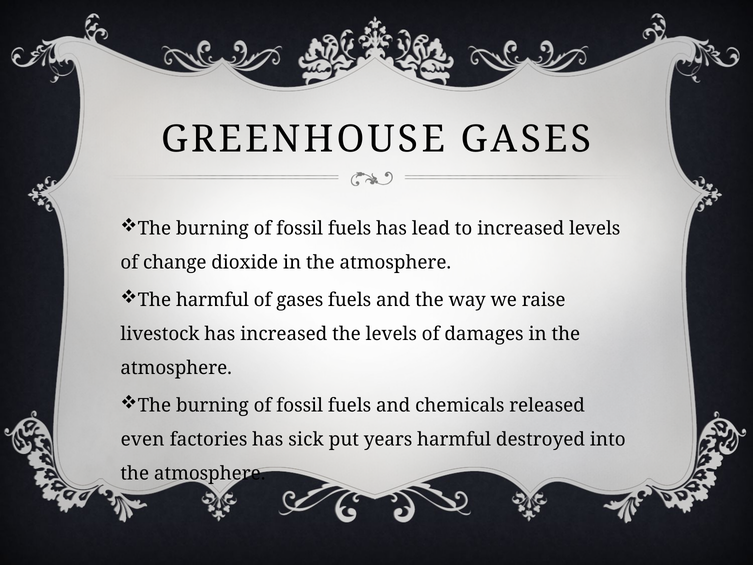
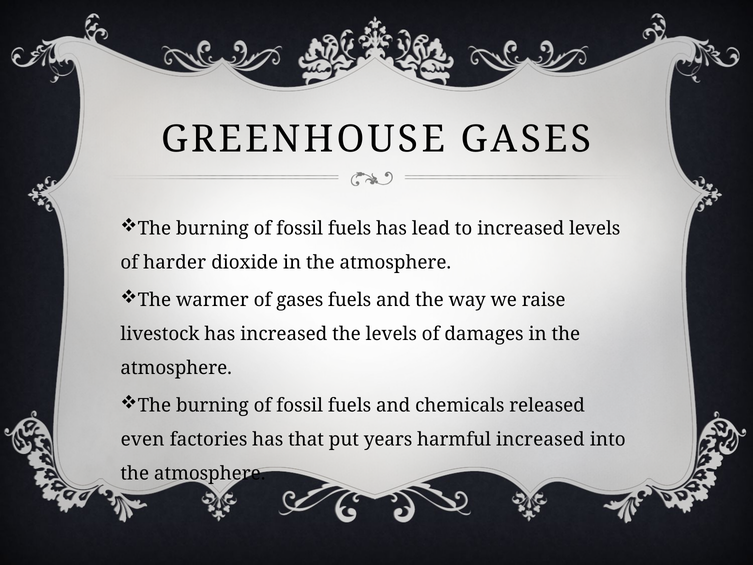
change: change -> harder (175, 262)
The harmful: harmful -> warmer (212, 300)
sick: sick -> that (306, 439)
harmful destroyed: destroyed -> increased (540, 439)
